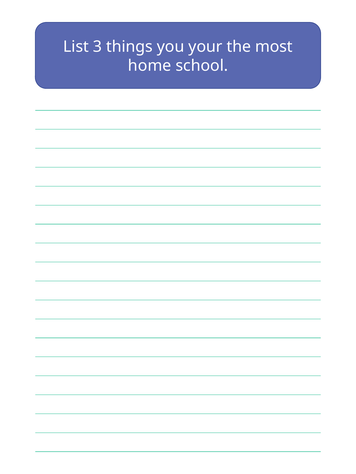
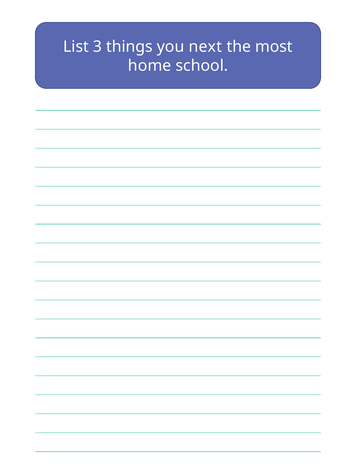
your: your -> next (205, 47)
